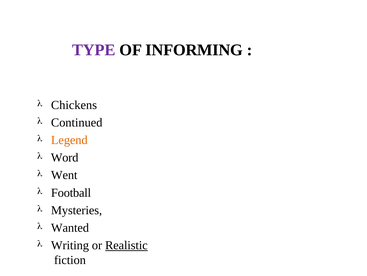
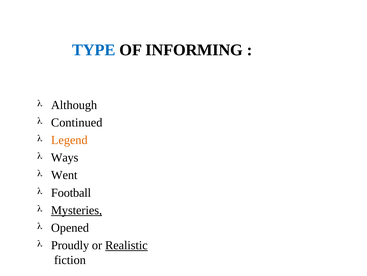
TYPE colour: purple -> blue (94, 50)
Chickens: Chickens -> Although (74, 105)
Word: Word -> Ways (65, 157)
Mysteries underline: none -> present (77, 210)
Wanted: Wanted -> Opened (70, 227)
Writing: Writing -> Proudly (70, 245)
